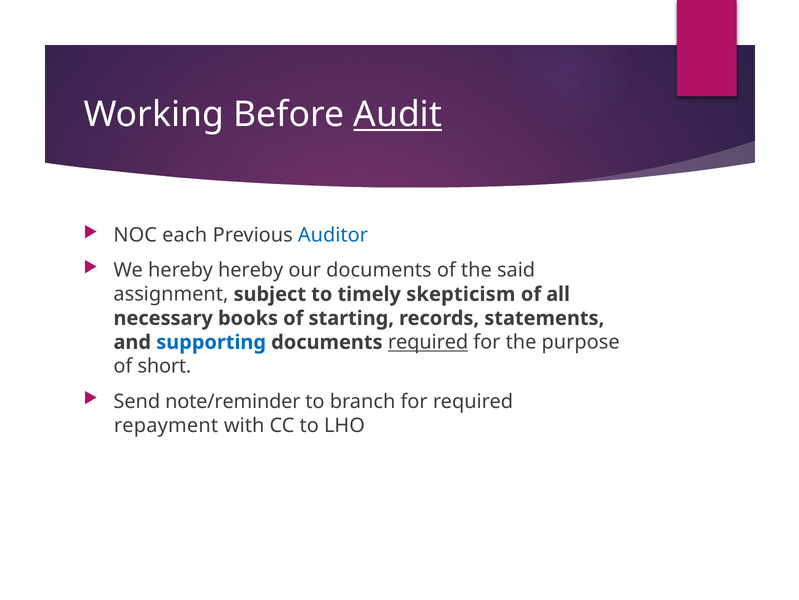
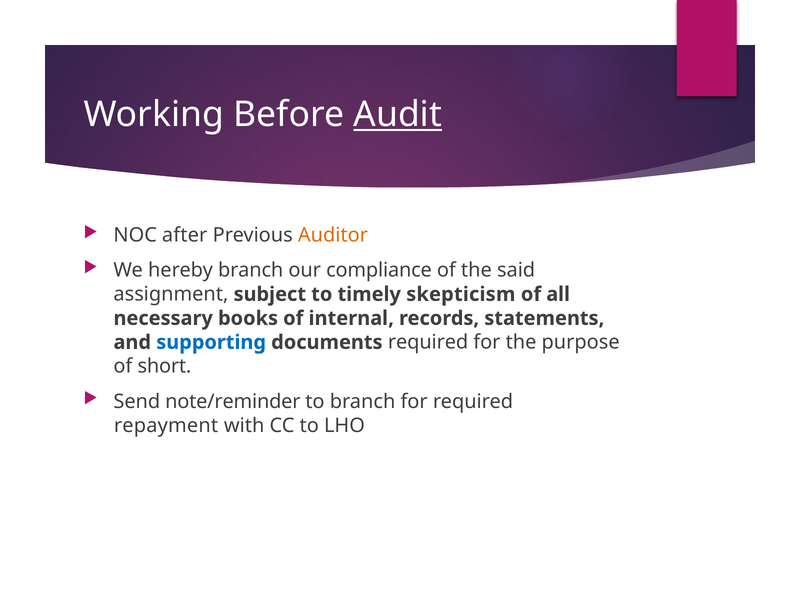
each: each -> after (185, 235)
Auditor colour: blue -> orange (333, 235)
hereby hereby: hereby -> branch (251, 270)
our documents: documents -> compliance (379, 270)
starting: starting -> internal (351, 318)
required underline: present -> none (428, 342)
